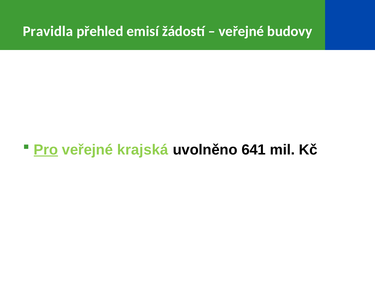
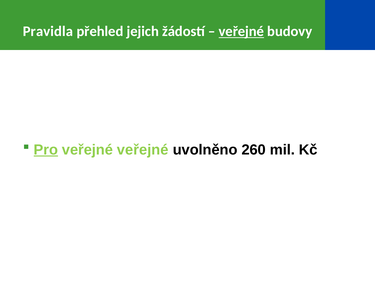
emisí: emisí -> jejich (143, 31)
veřejné underline: none -> present (241, 31)
veřejné krajská: krajská -> veřejné (143, 149)
641: 641 -> 260 (254, 149)
